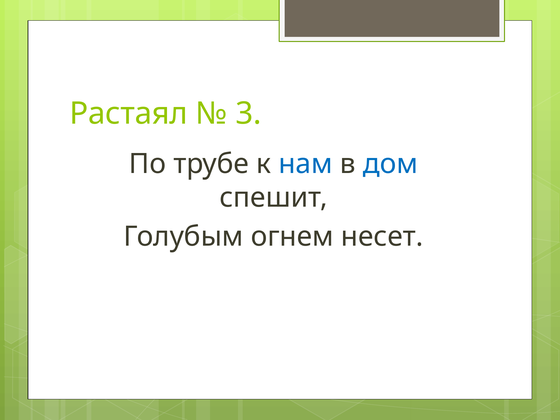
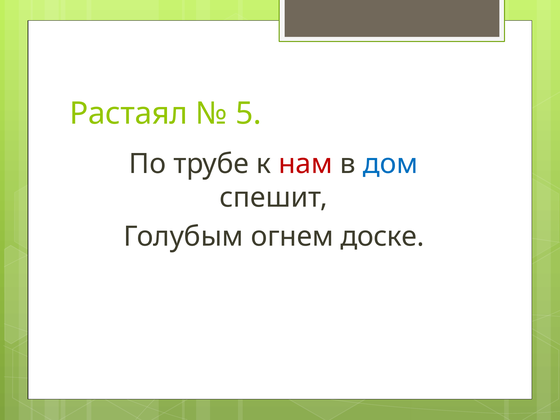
3: 3 -> 5 (248, 114)
нам colour: blue -> red (306, 164)
несет: несет -> доске (382, 237)
